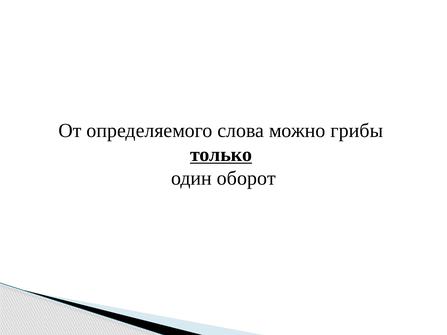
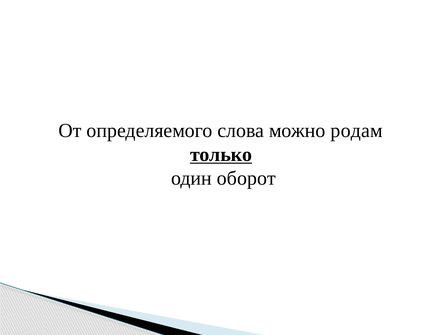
грибы: грибы -> родам (357, 131)
